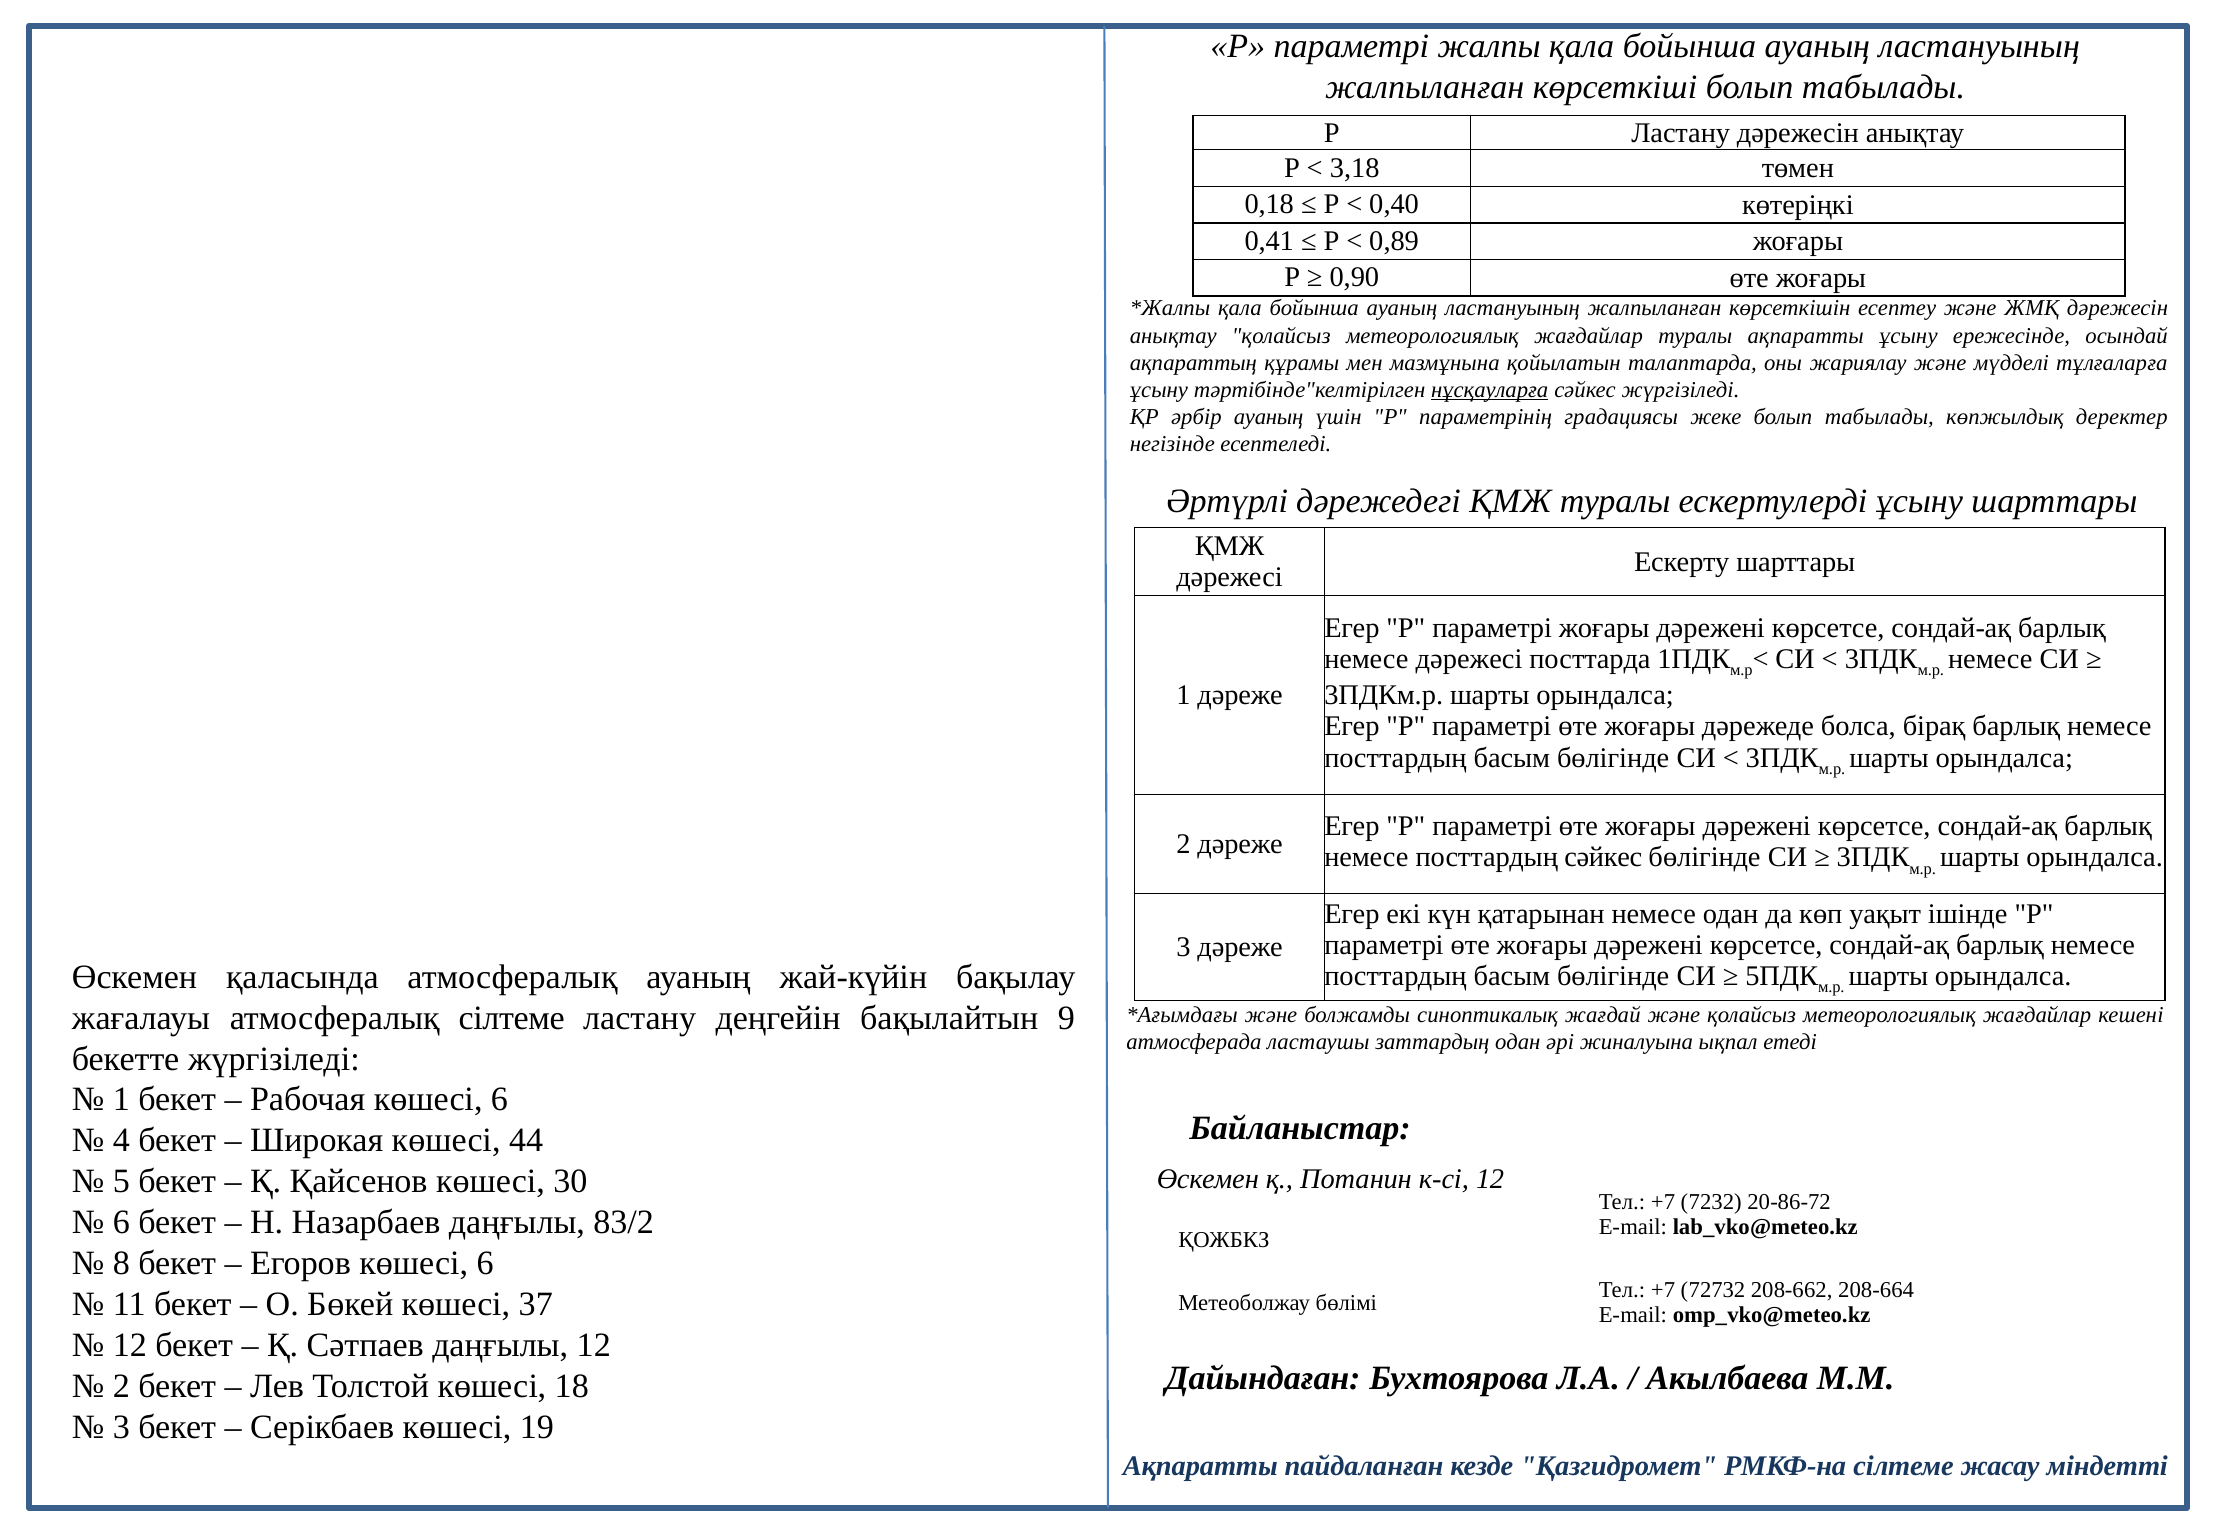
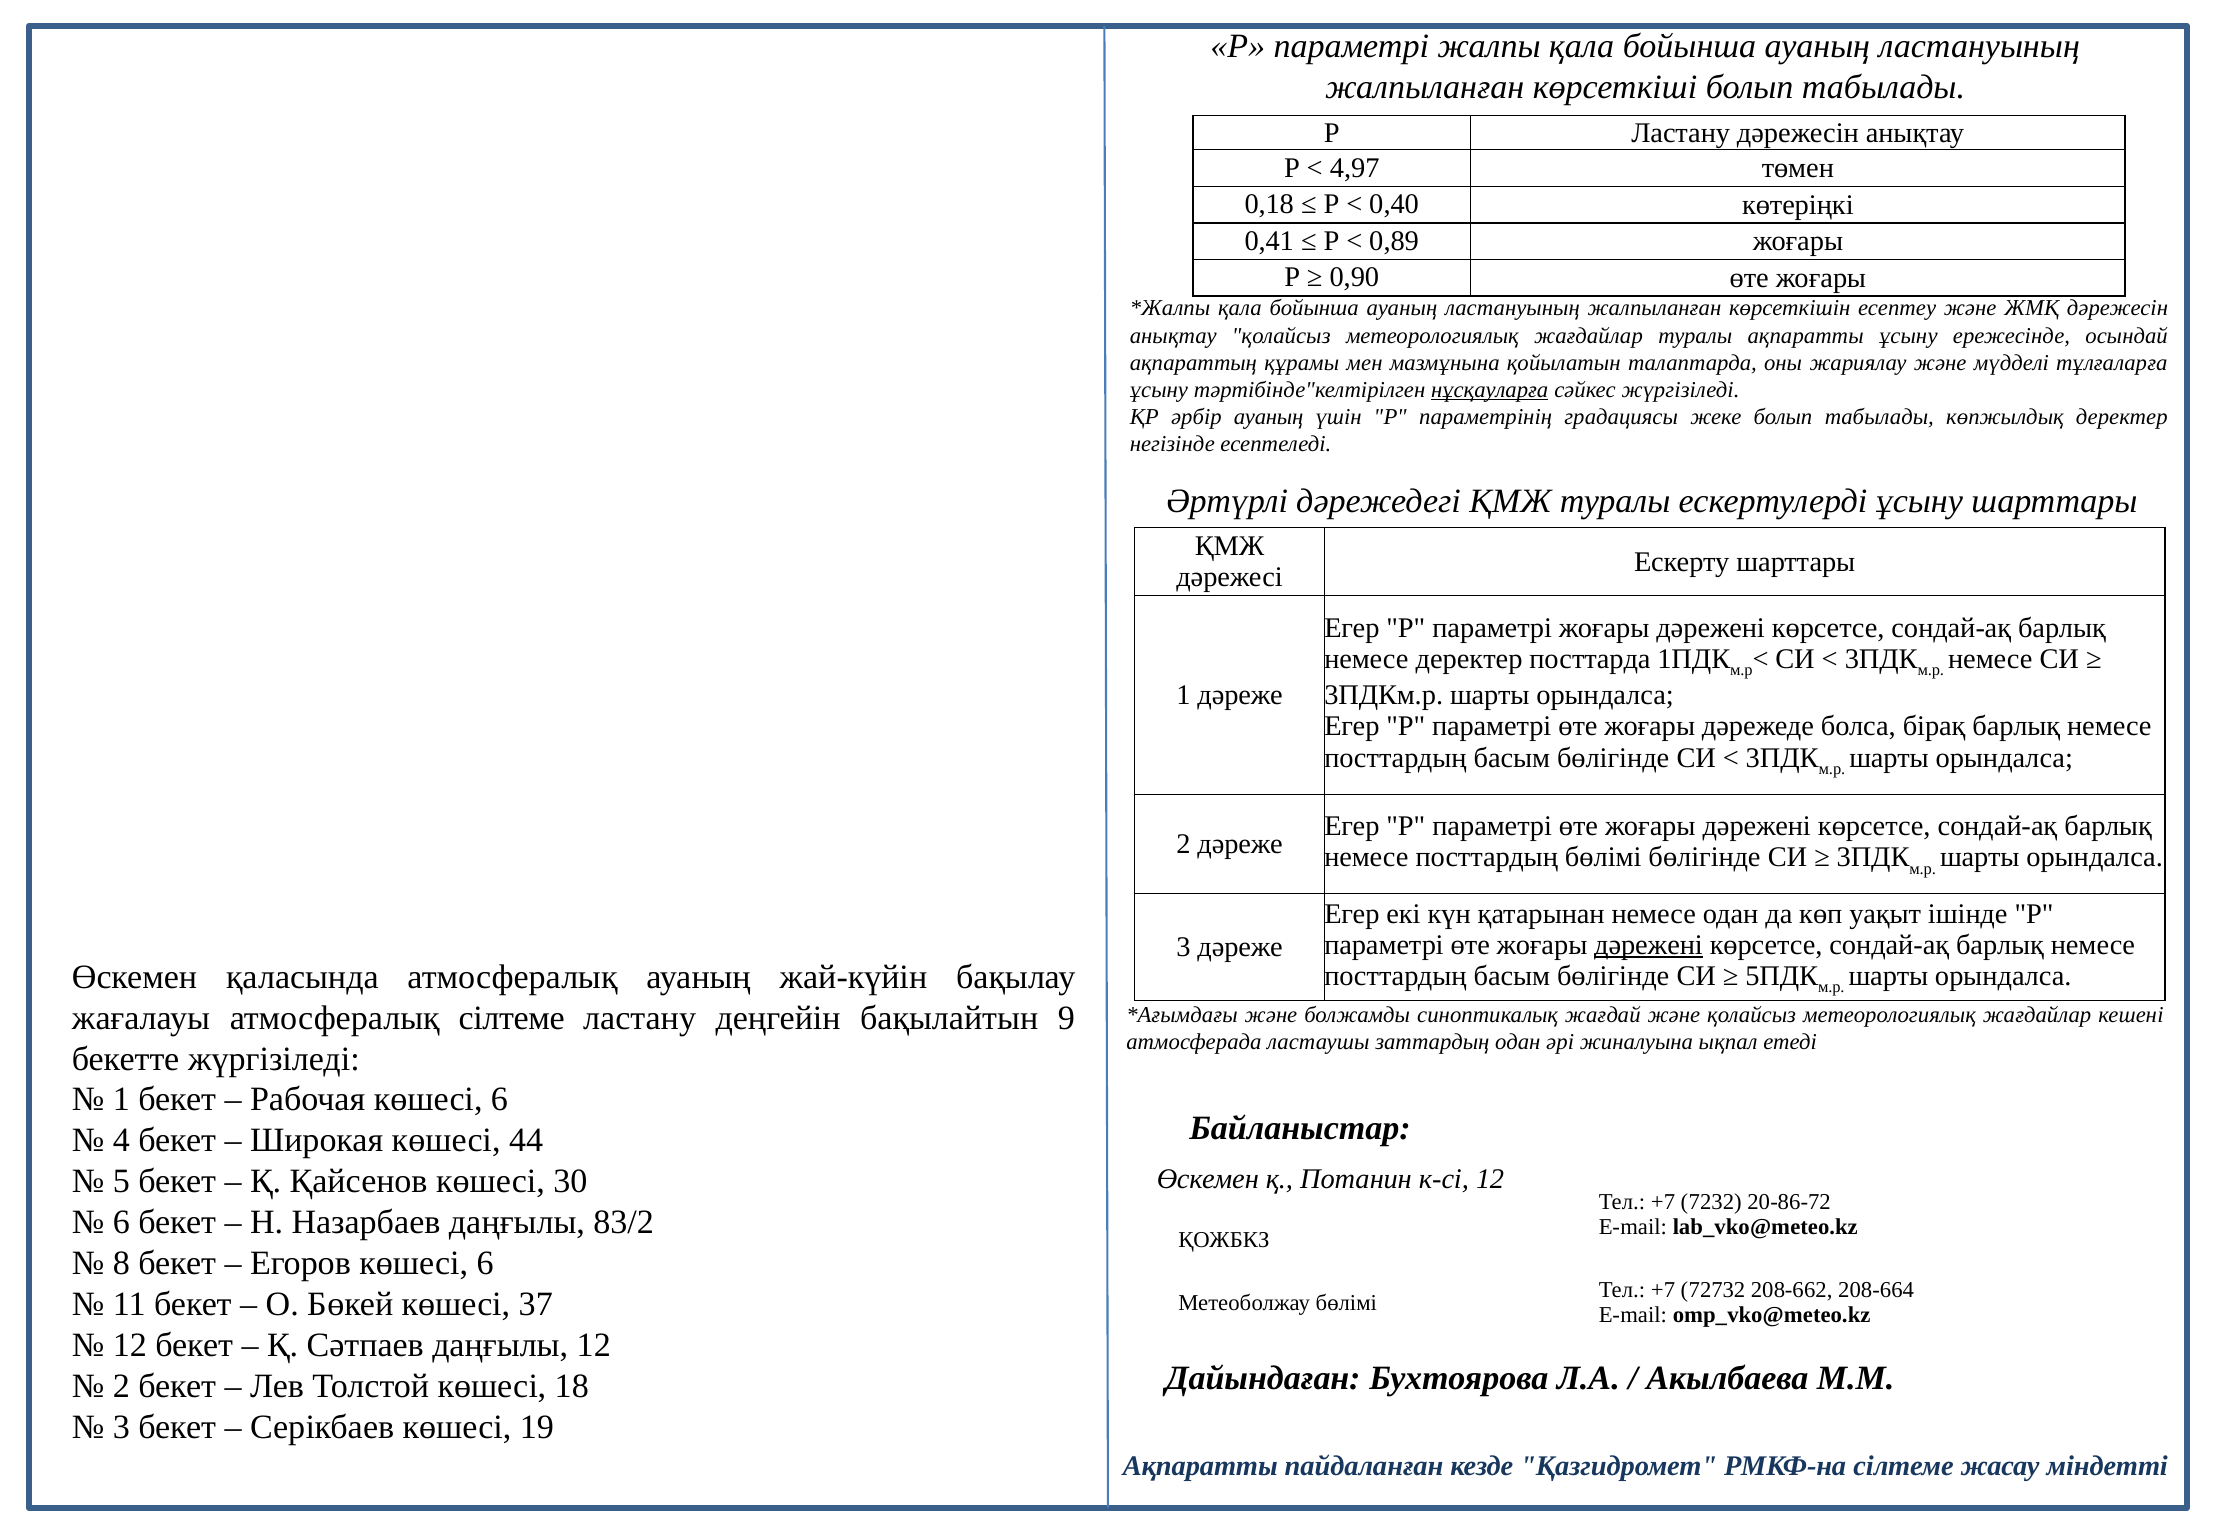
3,18: 3,18 -> 4,97 (1355, 168)
немесе дәрежесі: дәрежесі -> деректер (1469, 659)
посттардың сәйкес: сәйкес -> бөлімі (1603, 858)
дәрежені underline: none -> present (1649, 945)
